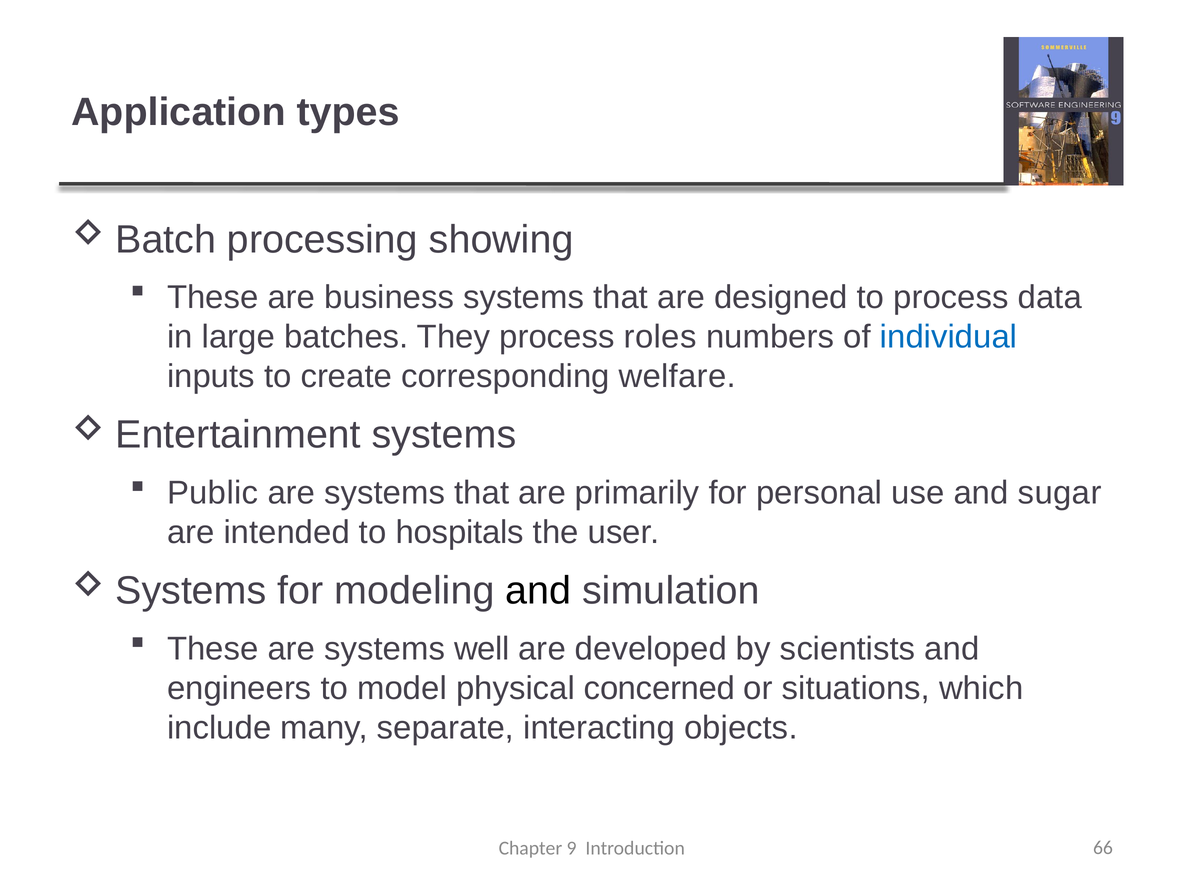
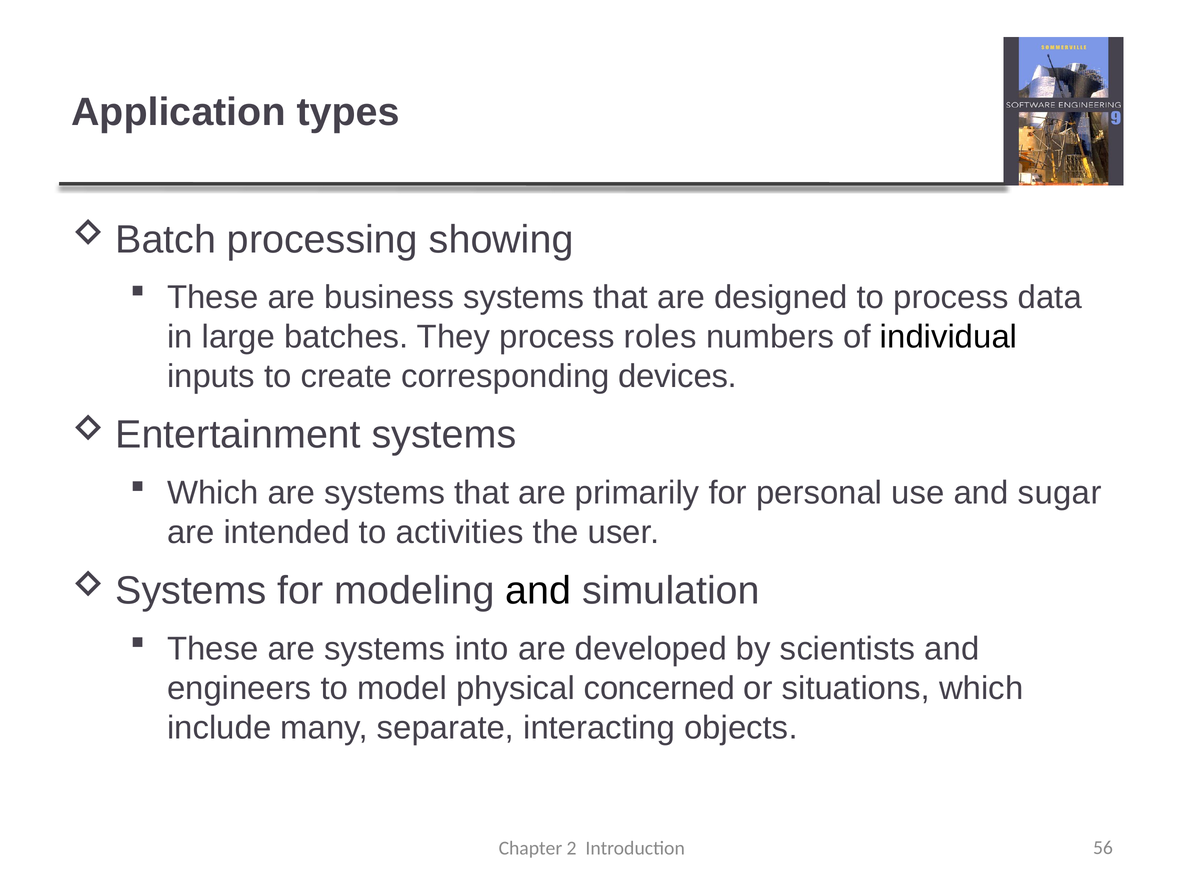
individual colour: blue -> black (949, 337)
welfare: welfare -> devices (678, 376)
Public: Public -> Which (213, 493)
hospitals: hospitals -> activities (460, 532)
well: well -> into (482, 649)
9: 9 -> 2 (572, 848)
66: 66 -> 56 (1103, 848)
